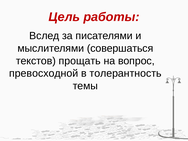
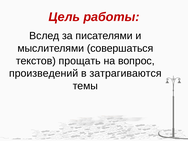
превосходной: превосходной -> произведений (44, 73)
толерантность: толерантность -> затрагиваются (126, 73)
